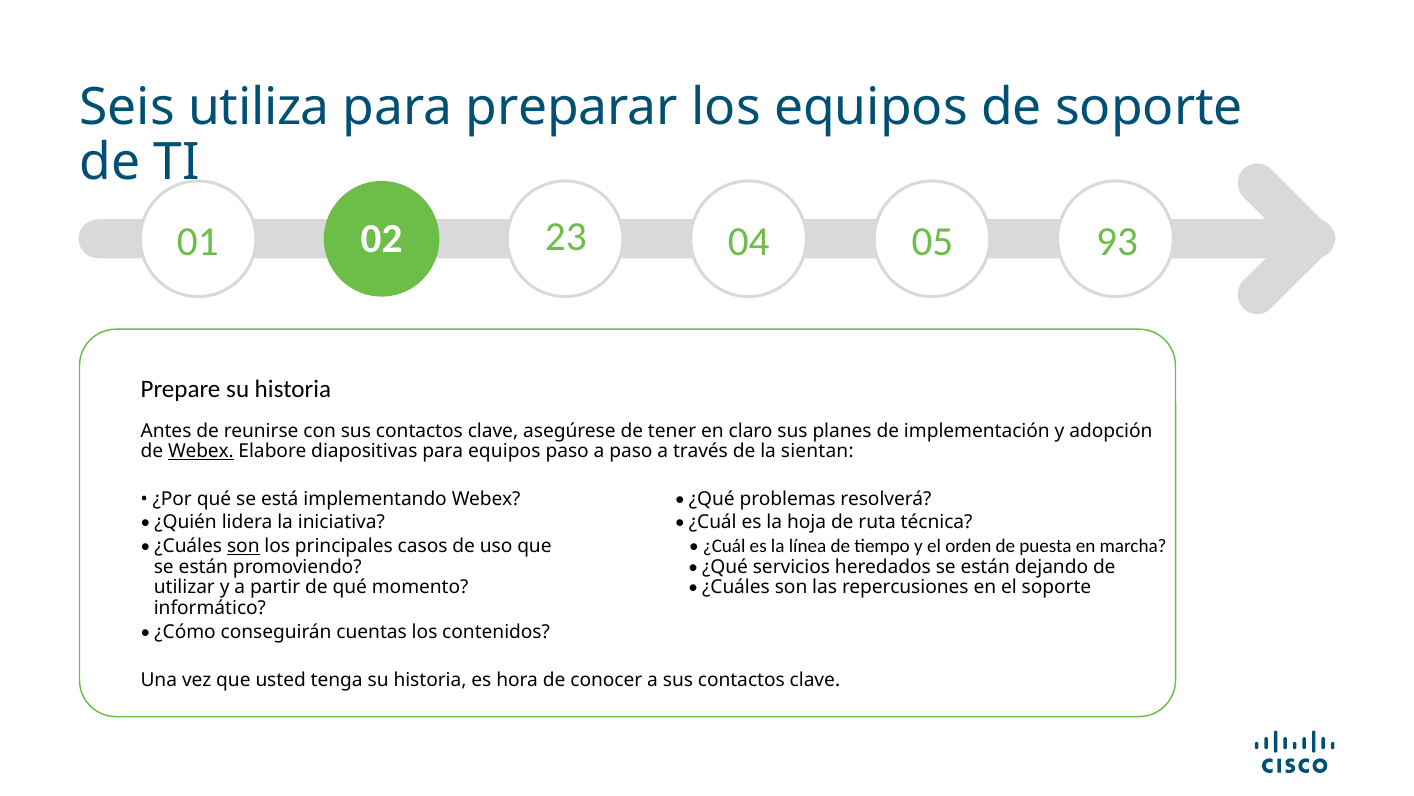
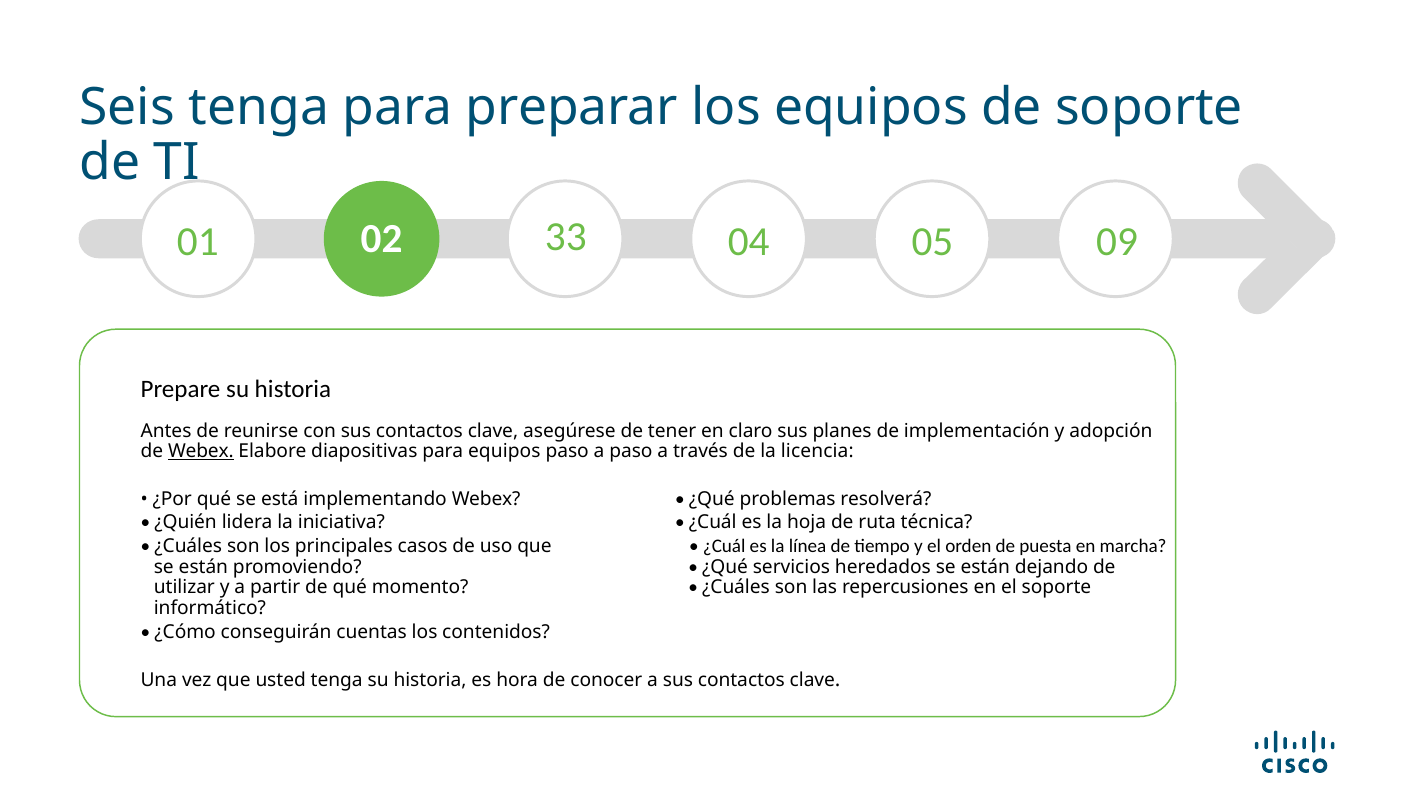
Seis utiliza: utiliza -> tenga (259, 107)
23: 23 -> 33 (566, 237)
93: 93 -> 09 (1117, 241)
sientan: sientan -> licencia (817, 451)
son underline: present -> none (243, 546)
